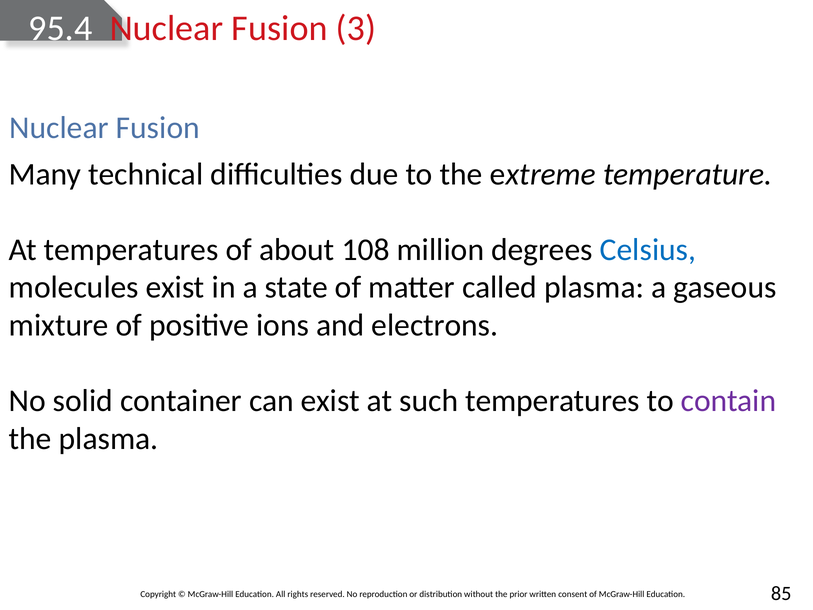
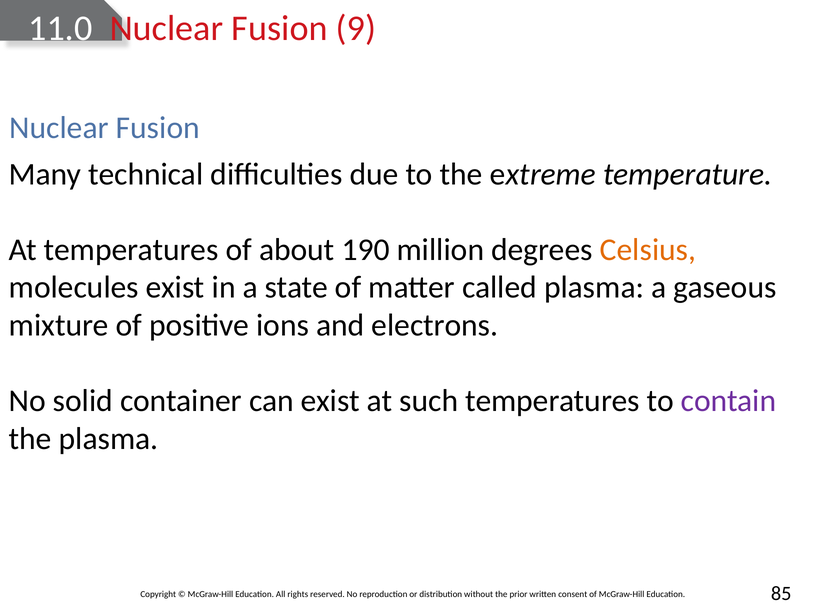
95.4: 95.4 -> 11.0 (60, 28)
3: 3 -> 9 (356, 28)
108: 108 -> 190 (366, 249)
Celsius colour: blue -> orange (648, 249)
